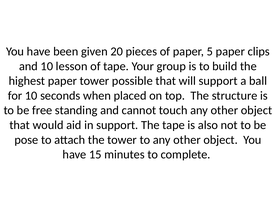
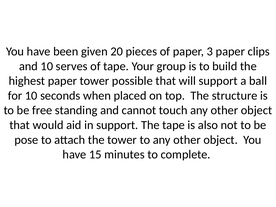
5: 5 -> 3 (210, 51)
lesson: lesson -> serves (72, 66)
